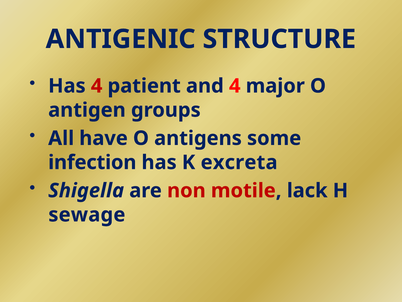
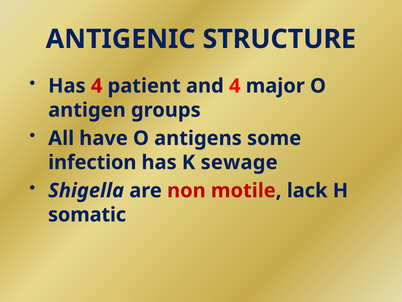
excreta: excreta -> sewage (239, 162)
sewage: sewage -> somatic (87, 214)
